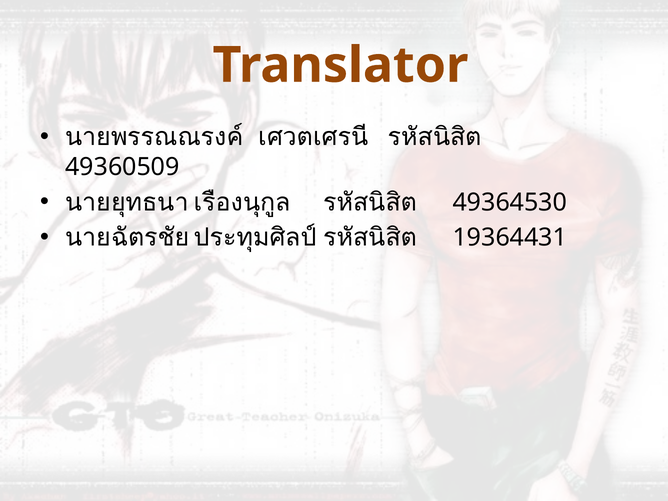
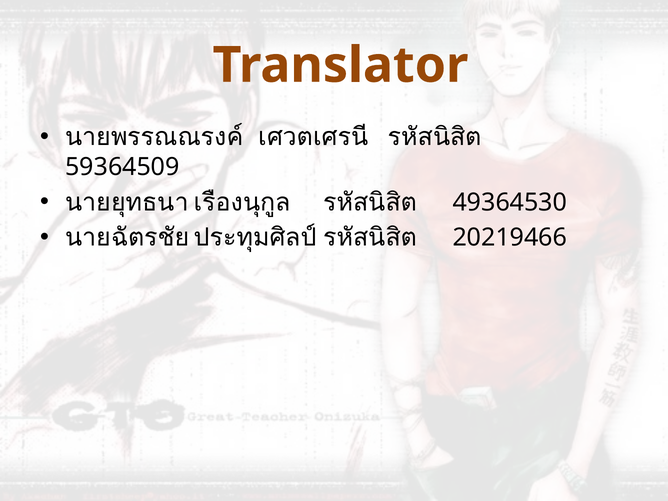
49360509: 49360509 -> 59364509 (122, 167)
19364431: 19364431 -> 20219466 (510, 238)
